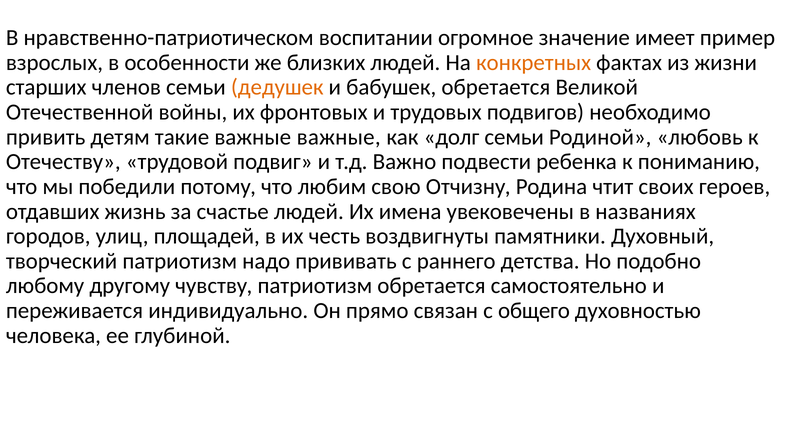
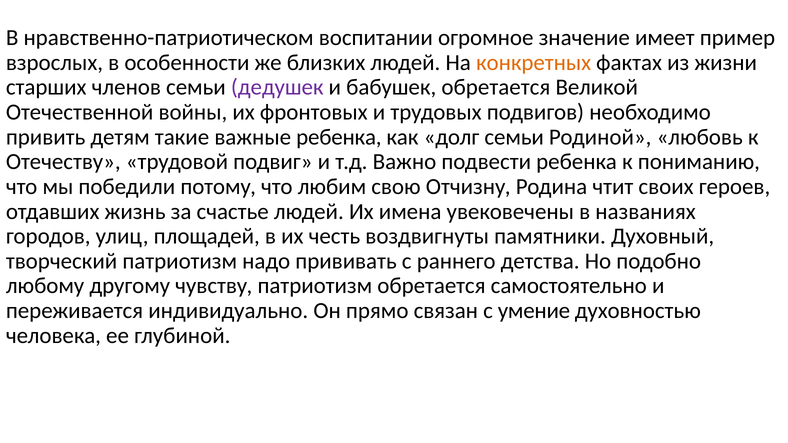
дедушек colour: orange -> purple (277, 87)
важные важные: важные -> ребенка (339, 137)
общего: общего -> умение (534, 311)
